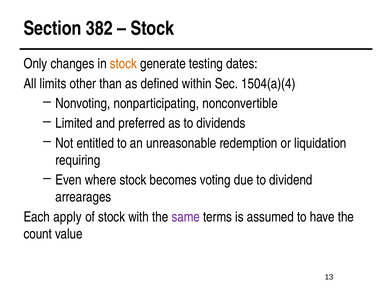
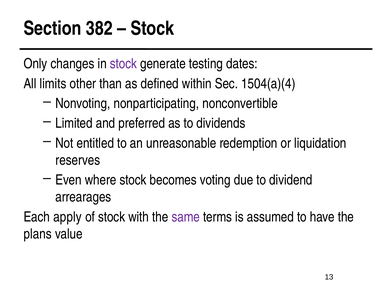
stock colour: orange -> purple (123, 64)
requiring: requiring -> reserves (78, 160)
count: count -> plans (38, 234)
